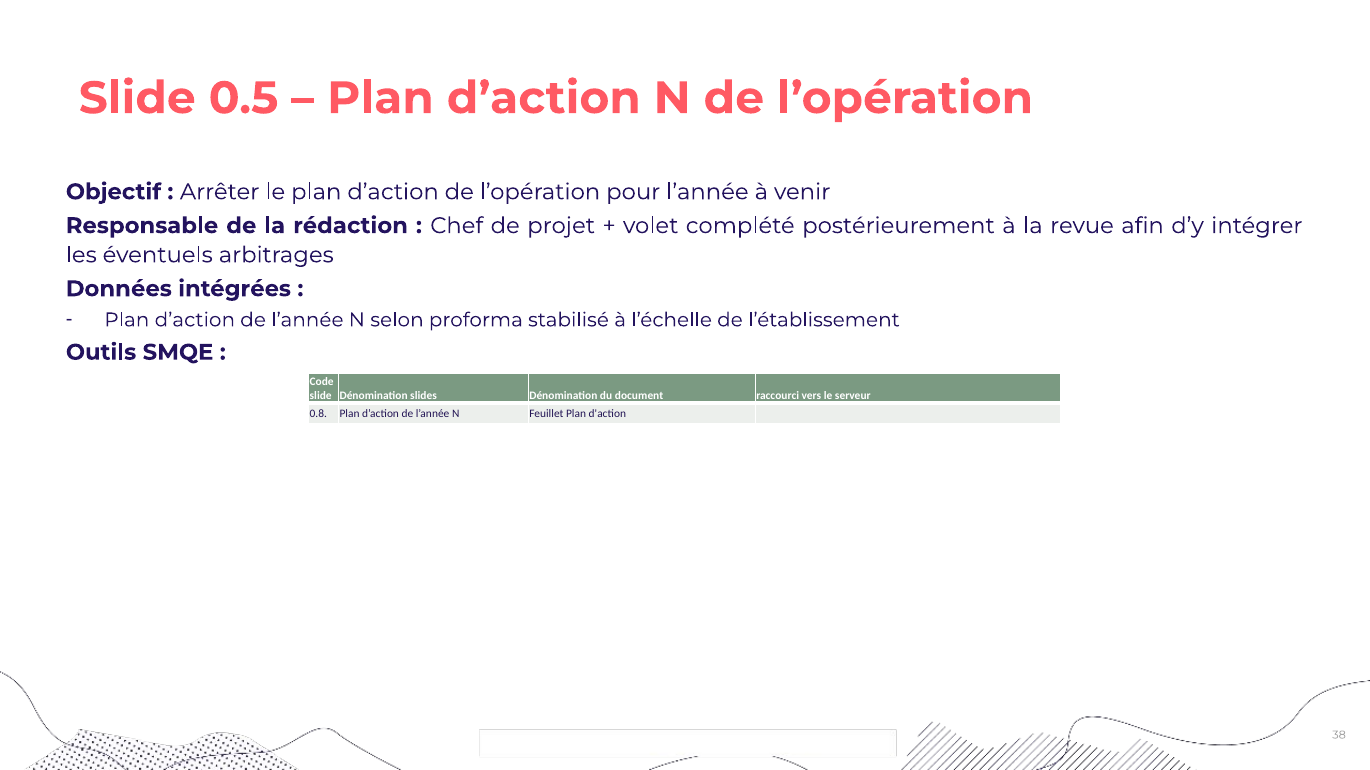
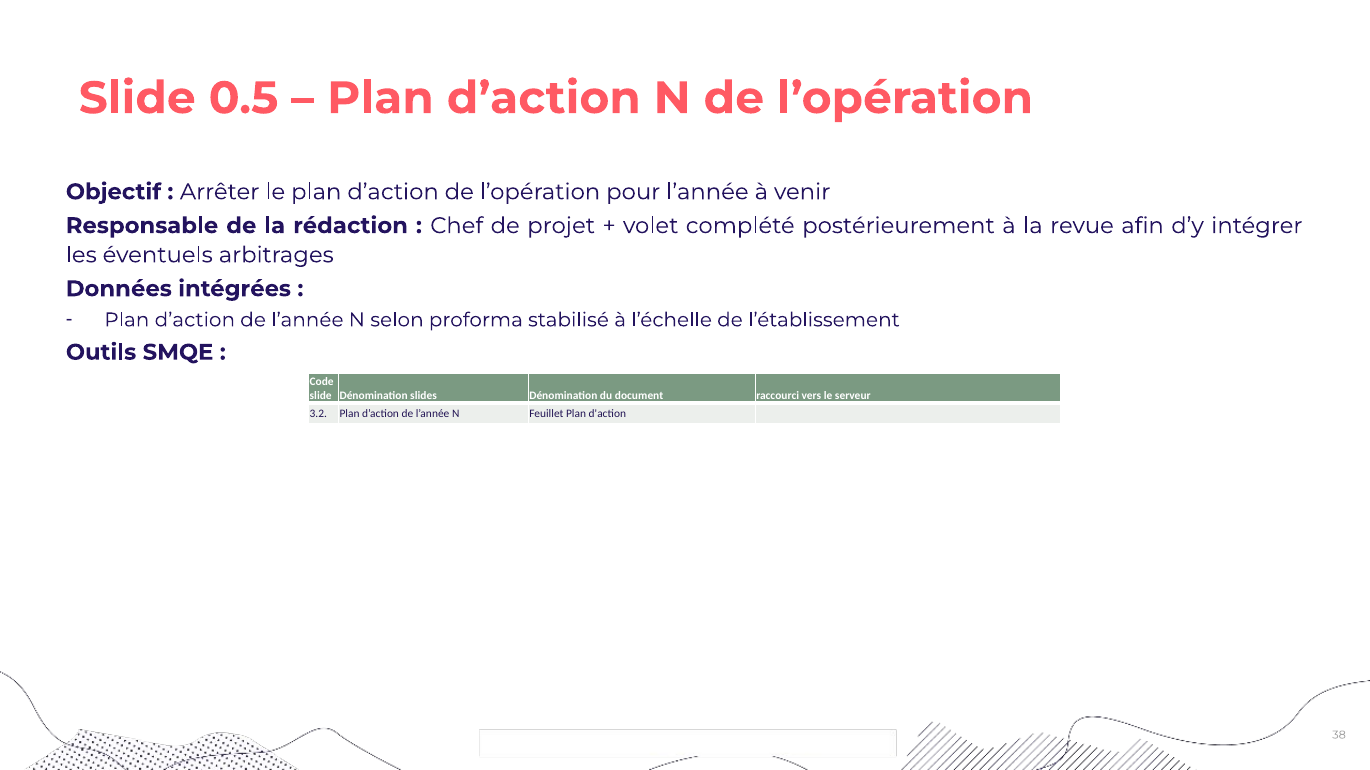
0.8: 0.8 -> 3.2 (318, 414)
